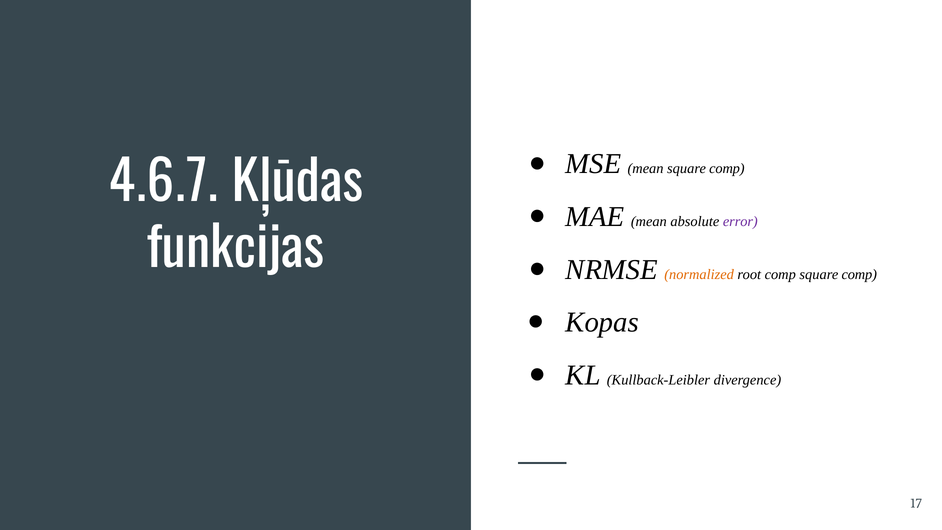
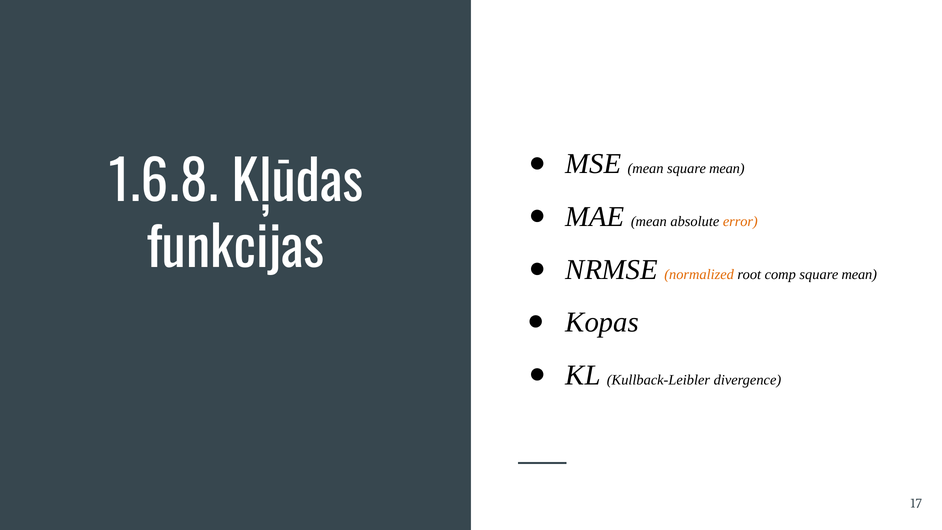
mean square comp: comp -> mean (727, 169)
4.6.7: 4.6.7 -> 1.6.8 (164, 183)
error colour: purple -> orange (740, 221)
comp: comp -> mean (859, 274)
